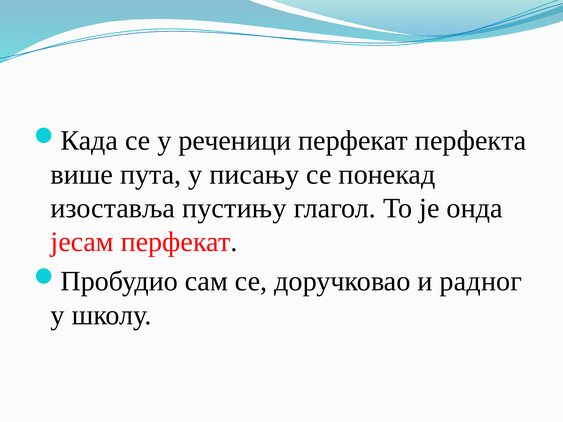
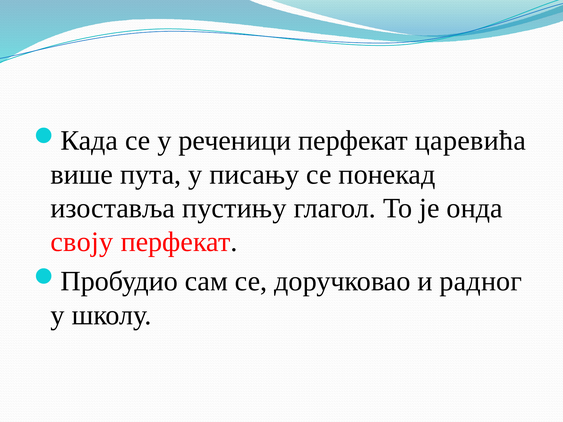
перфекта: перфекта -> царевића (470, 141)
јесам: јесам -> своју (82, 242)
